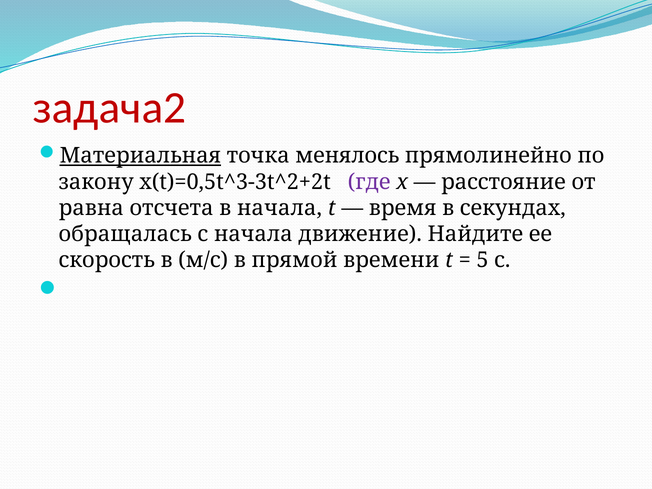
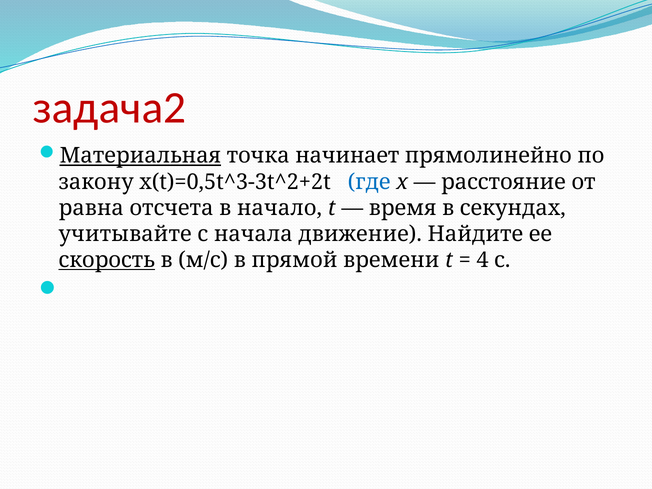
менялось: менялось -> начинает (347, 156)
где colour: purple -> blue (369, 182)
в начала: начала -> начало (279, 208)
обращалась: обращалась -> учитывайте (125, 234)
скорость underline: none -> present (107, 260)
5: 5 -> 4 (482, 260)
